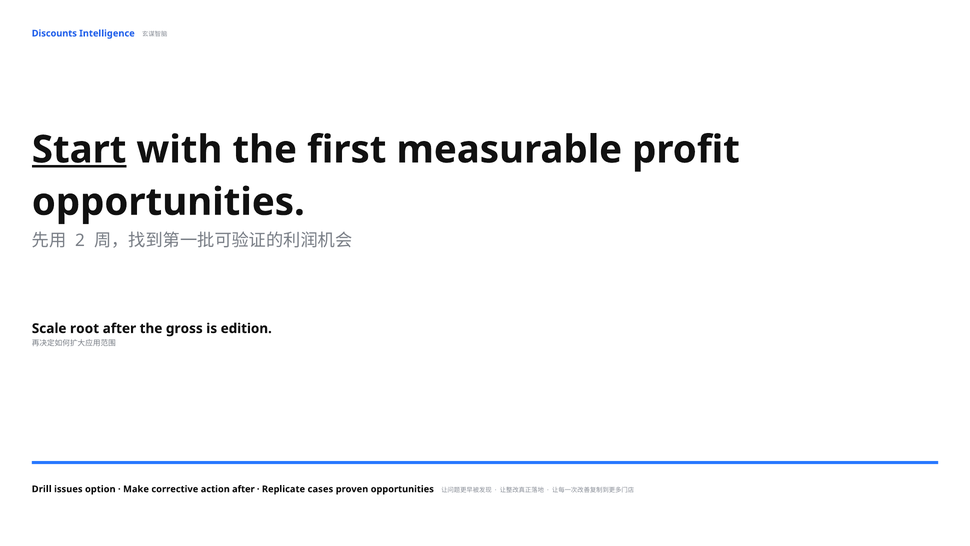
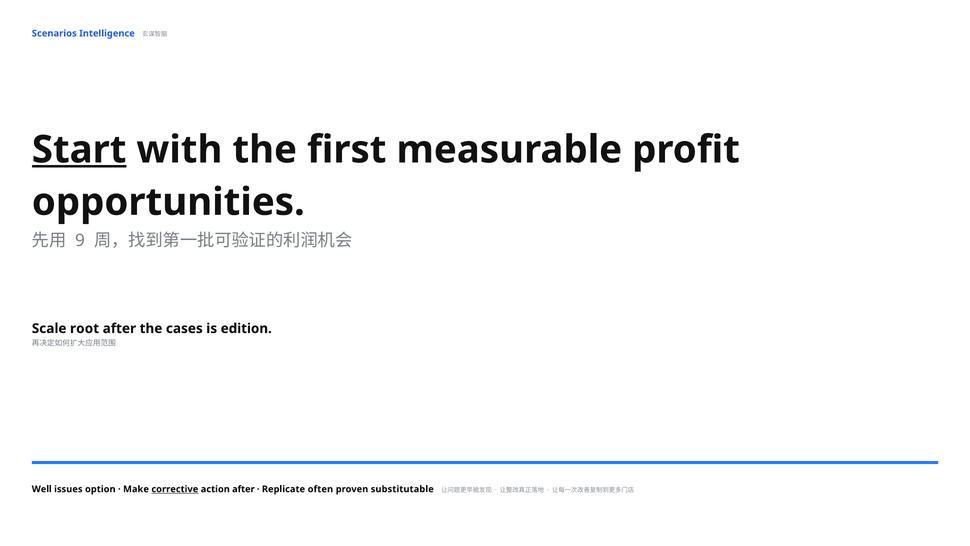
Discounts: Discounts -> Scenarios (54, 33)
2: 2 -> 9 (80, 240)
gross: gross -> cases (184, 328)
Drill: Drill -> Well (42, 489)
corrective underline: none -> present (175, 489)
cases: cases -> often (320, 489)
proven opportunities: opportunities -> substitutable (402, 489)
